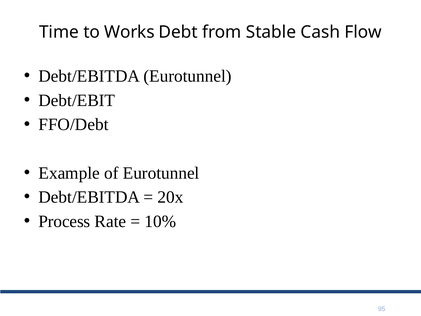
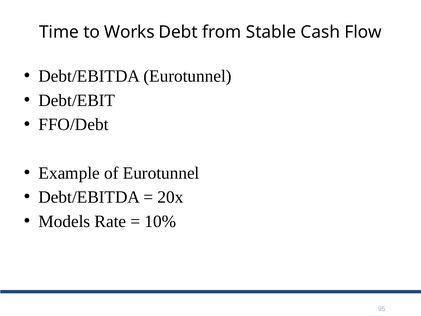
Process: Process -> Models (64, 221)
